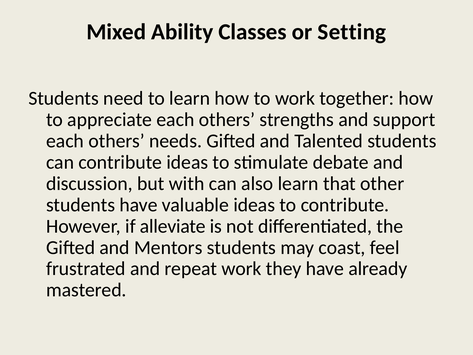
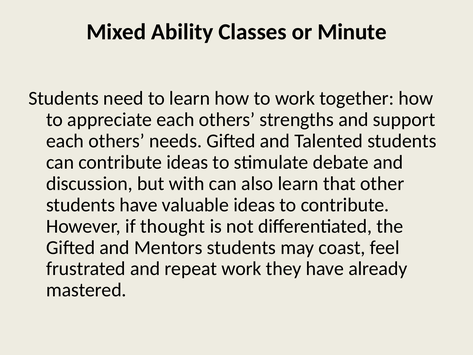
Setting: Setting -> Minute (352, 32)
alleviate: alleviate -> thought (173, 226)
